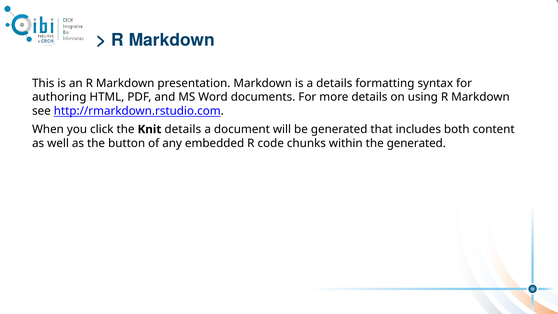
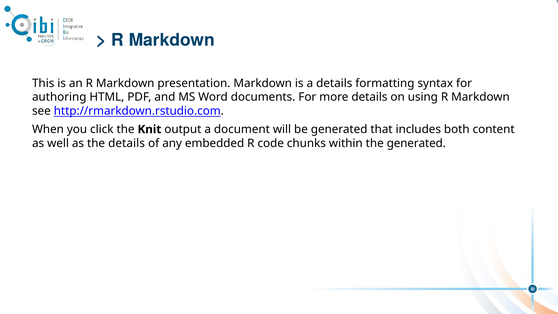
Knit details: details -> output (183, 129)
the button: button -> details (127, 143)
